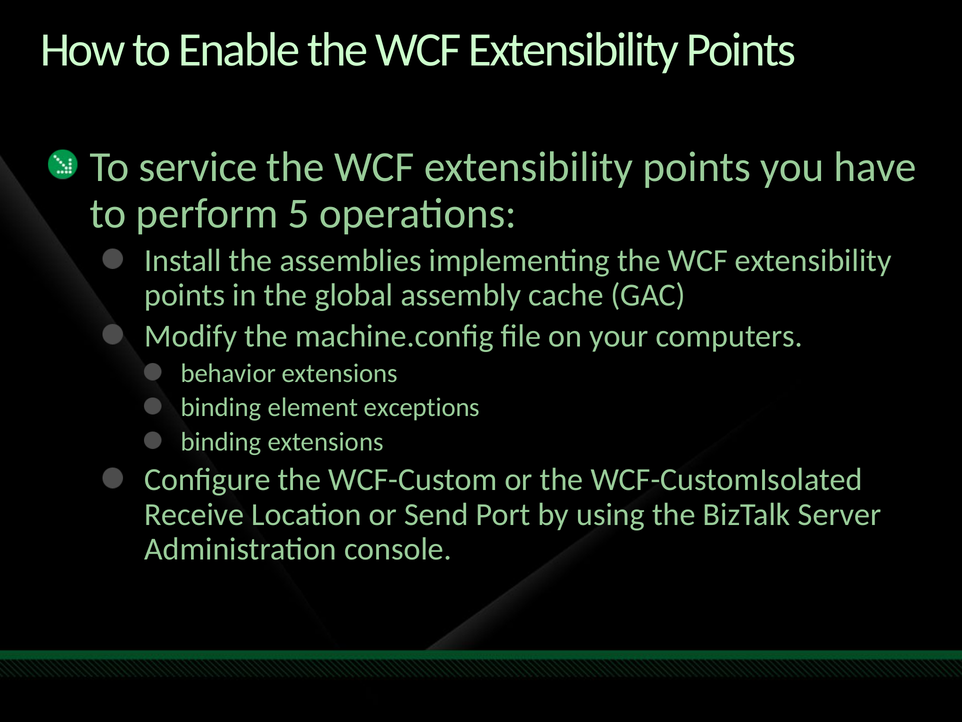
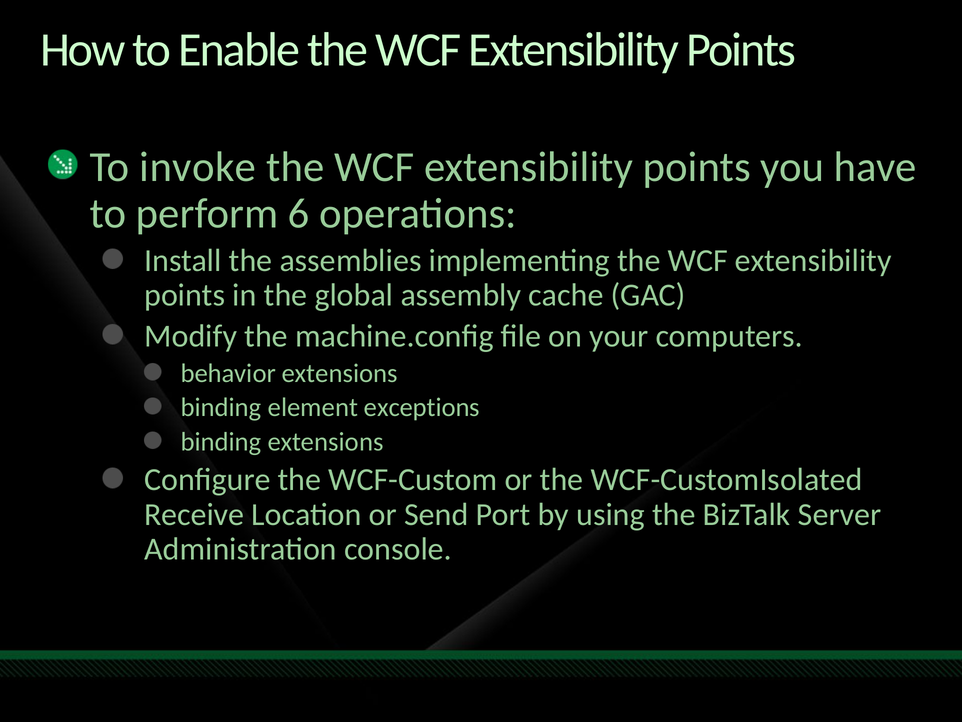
service: service -> invoke (198, 167)
5: 5 -> 6 (299, 213)
